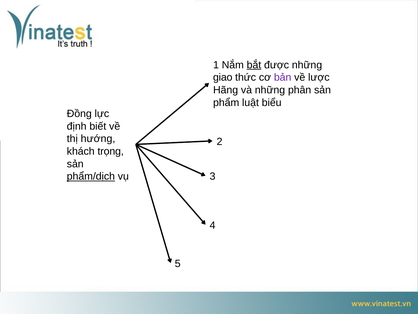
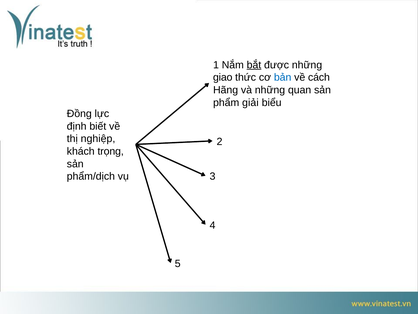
bản colour: purple -> blue (283, 77)
lược: lược -> cách (319, 77)
phân: phân -> quan (300, 90)
luật: luật -> giải (250, 102)
hướng: hướng -> nghiệp (98, 139)
phẩm/dịch underline: present -> none (91, 176)
